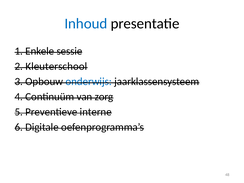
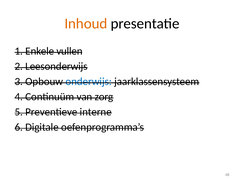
Inhoud colour: blue -> orange (86, 24)
sessie: sessie -> vullen (69, 51)
Kleuterschool: Kleuterschool -> Leesonderwijs (56, 66)
